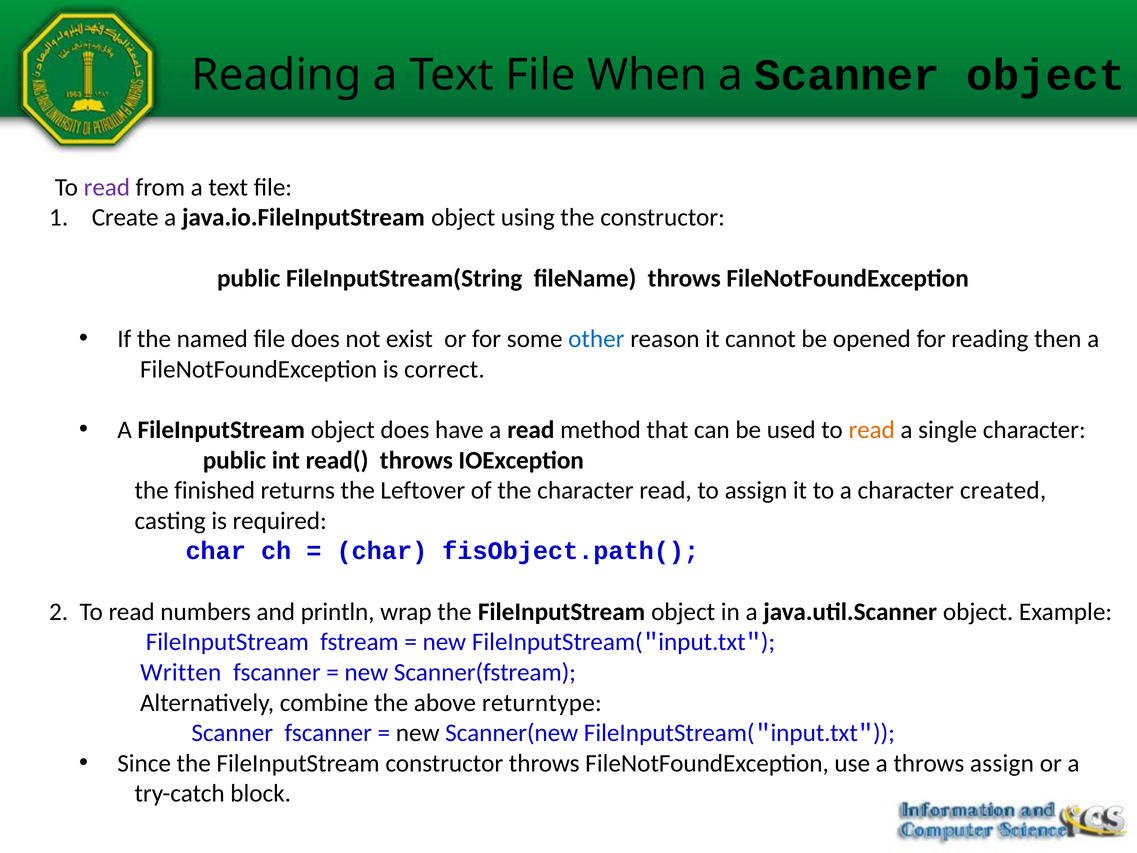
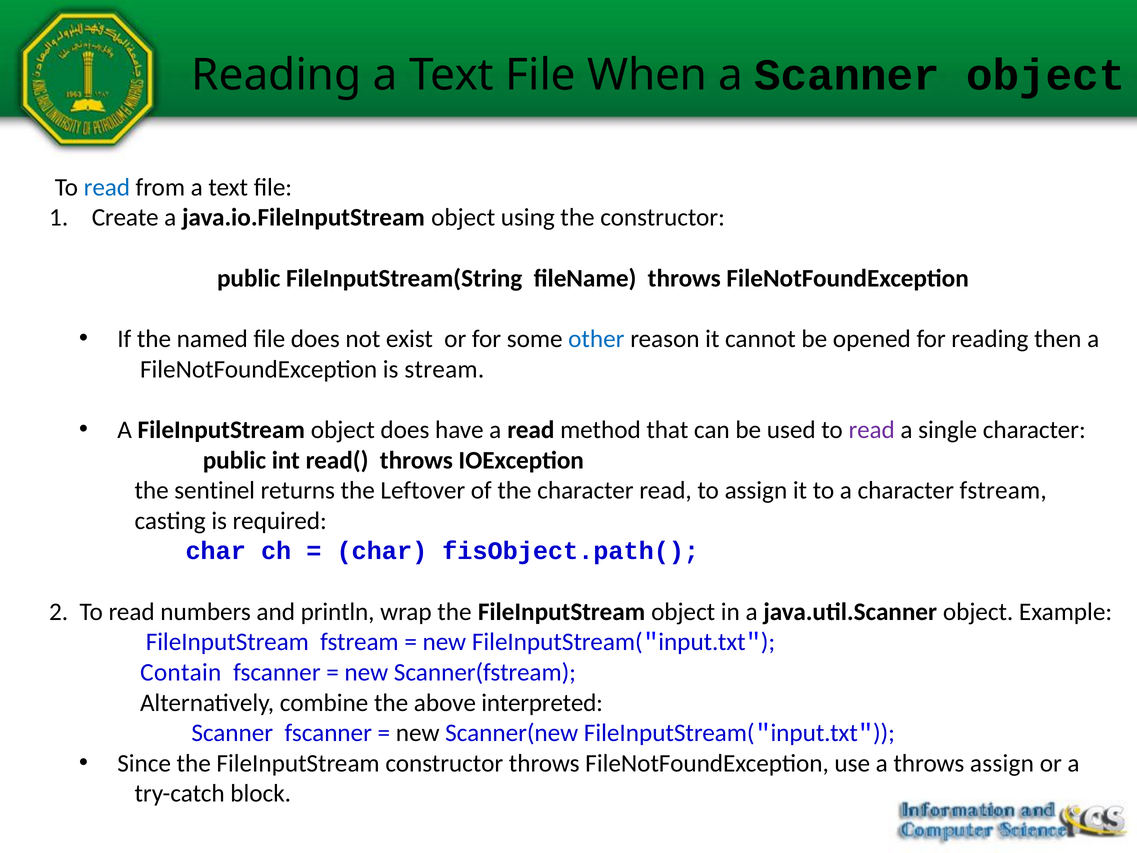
read colour: purple -> blue (107, 187)
correct: correct -> stream (444, 369)
read colour: orange -> purple (872, 430)
finished: finished -> sentinel (215, 490)
character created: created -> fstream (1003, 490)
Written: Written -> Contain (181, 672)
returntype: returntype -> interpreted (542, 702)
